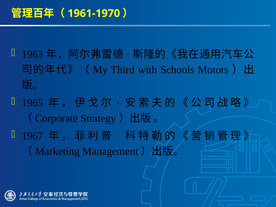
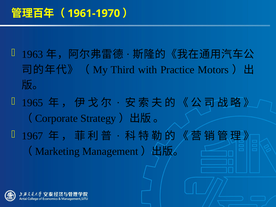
Schools: Schools -> Practice (177, 70)
